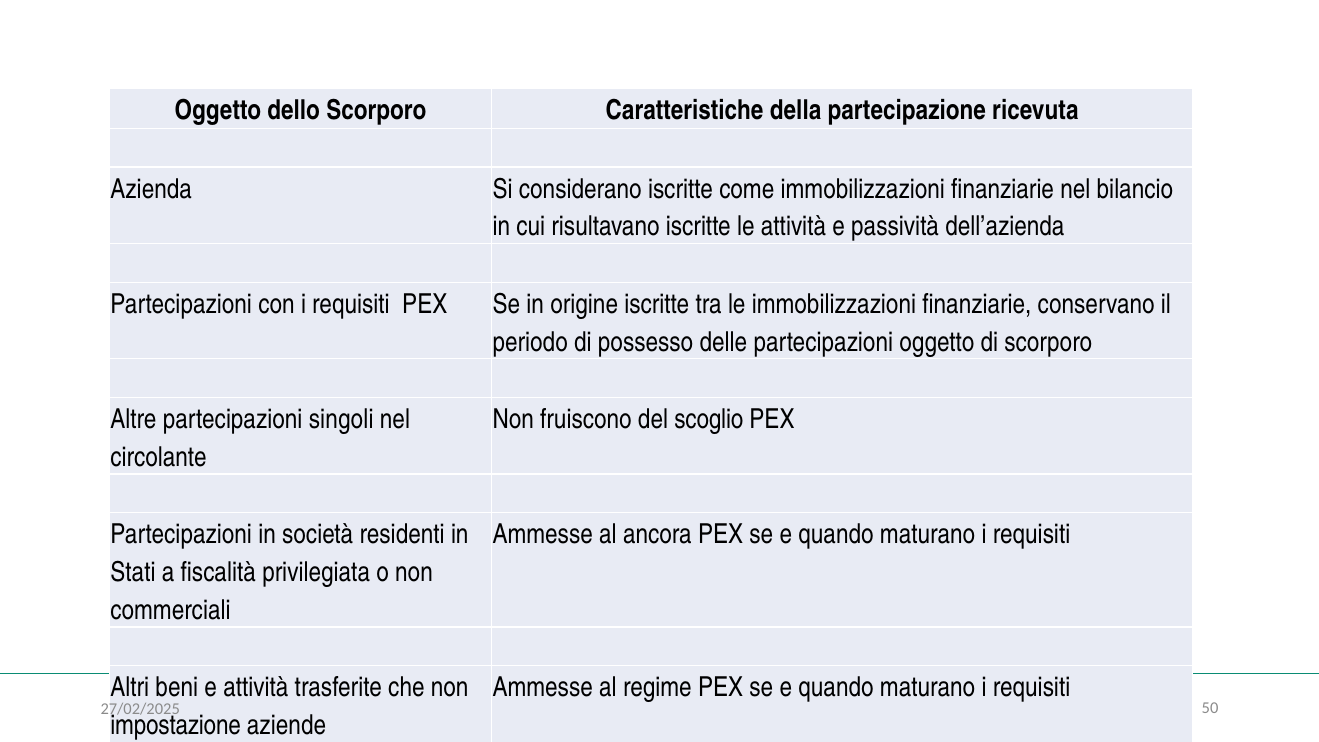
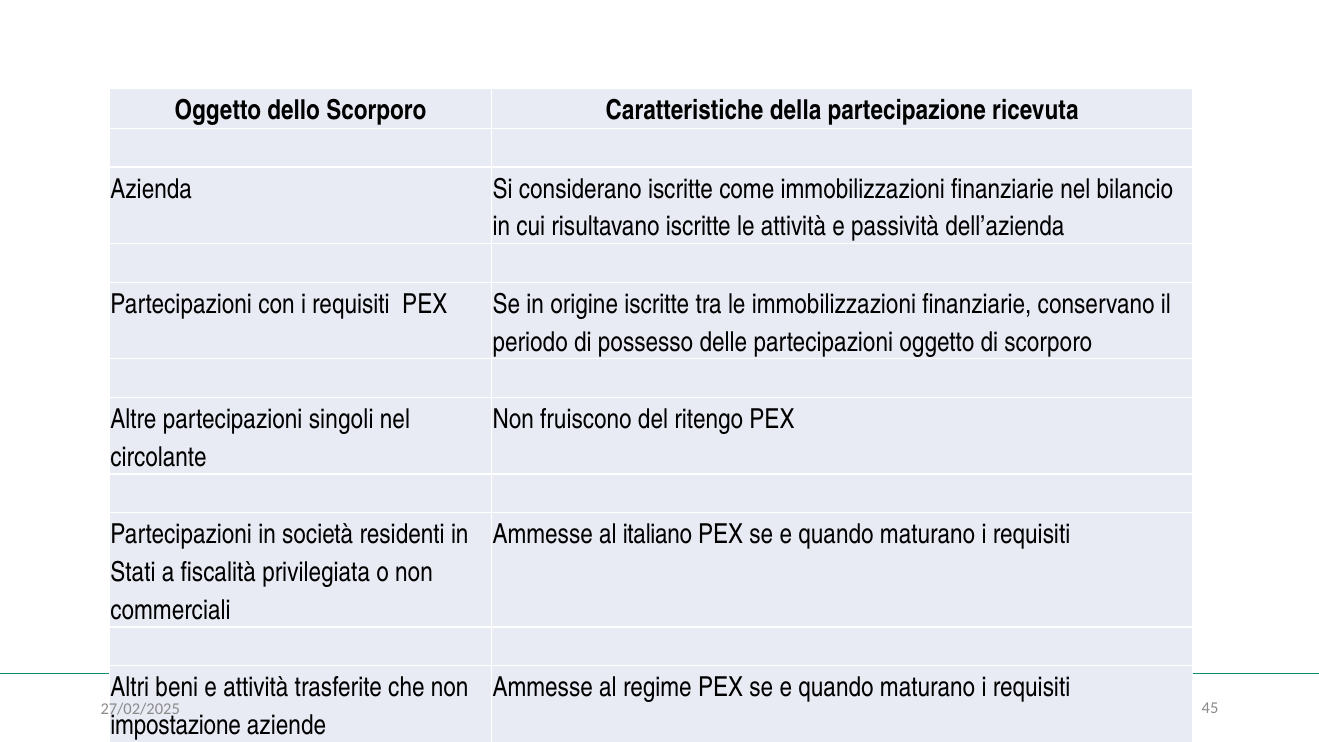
scoglio: scoglio -> ritengo (709, 419)
ancora: ancora -> italiano (658, 535)
50: 50 -> 45 (1210, 708)
